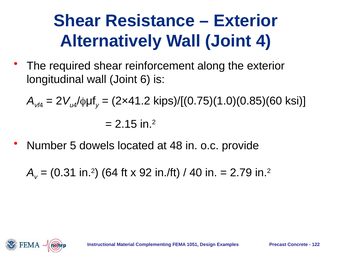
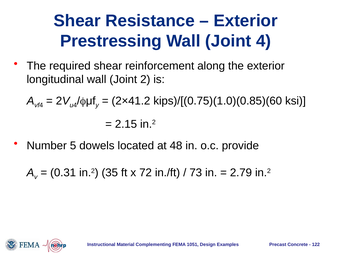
Alternatively: Alternatively -> Prestressing (111, 41)
6: 6 -> 2 (145, 79)
64: 64 -> 35 (110, 173)
92: 92 -> 72 (146, 173)
40: 40 -> 73 (196, 173)
